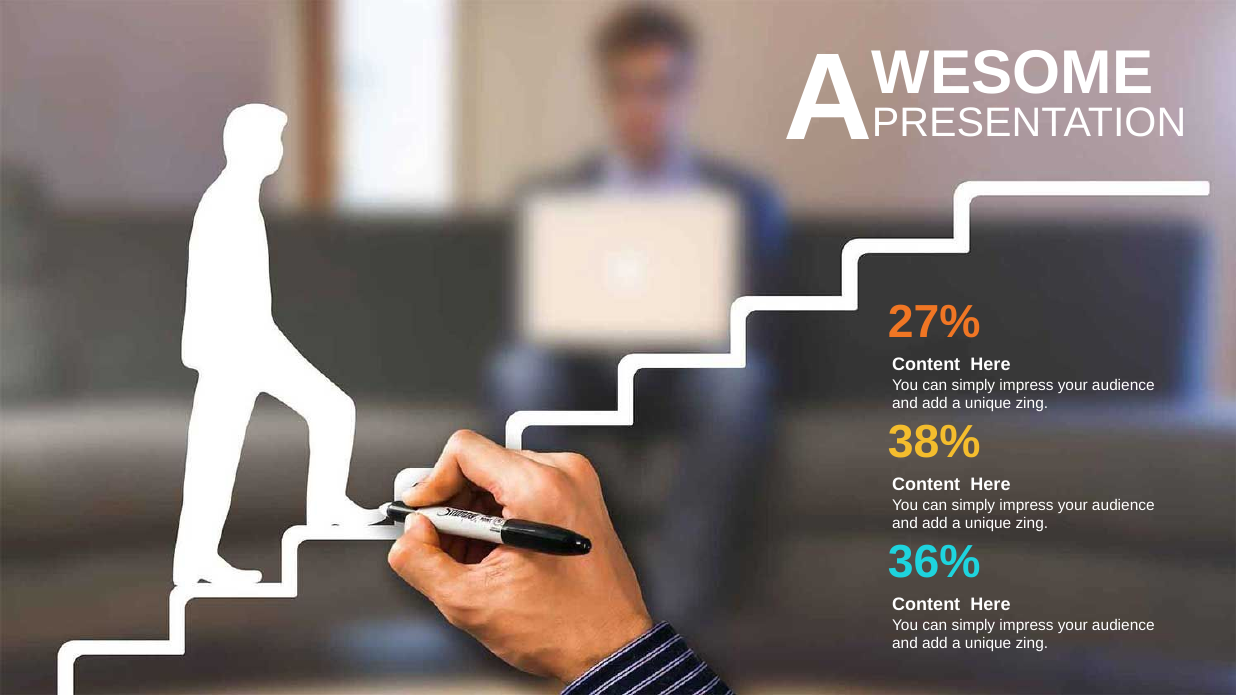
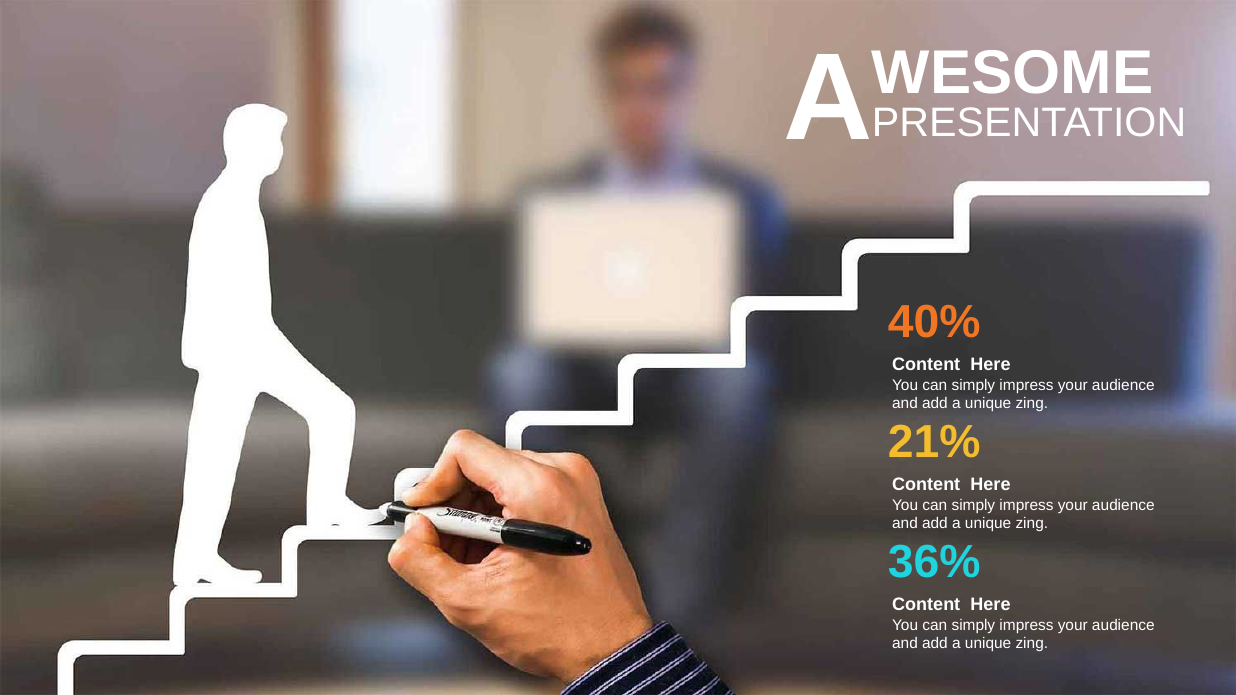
27%: 27% -> 40% (934, 322)
38%: 38% -> 21% (934, 443)
